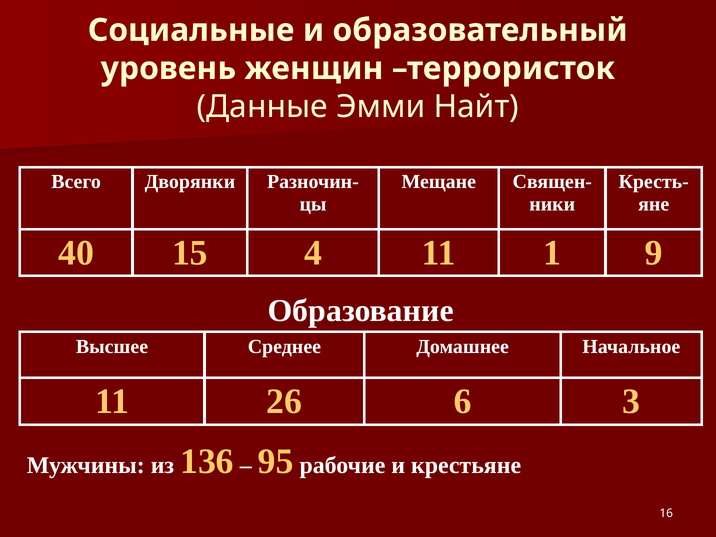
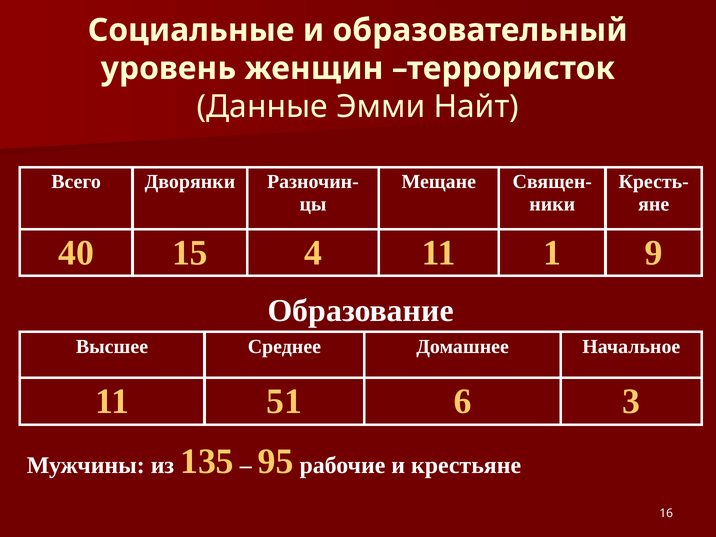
26: 26 -> 51 (284, 402)
136: 136 -> 135 (207, 462)
